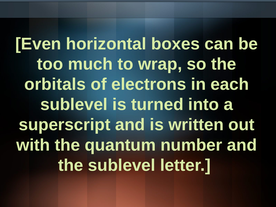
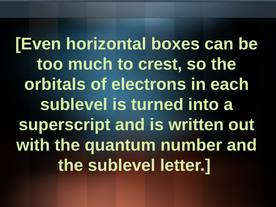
wrap: wrap -> crest (160, 64)
